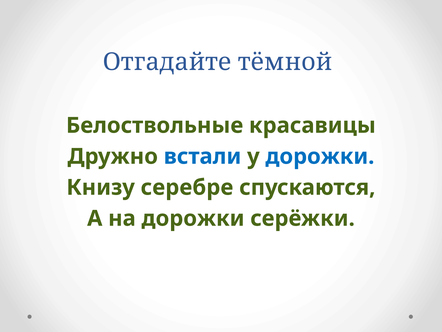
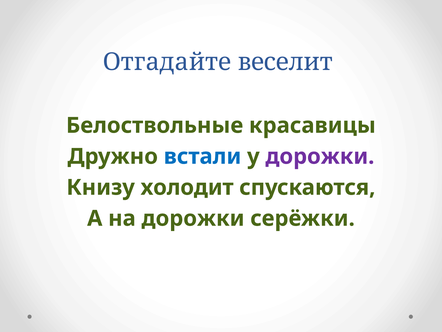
тёмной: тёмной -> веселит (285, 62)
дорожки colour: blue -> purple (320, 156)
серебре: серебре -> холодит (187, 187)
